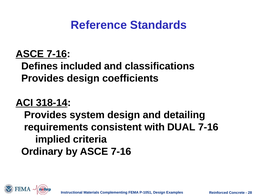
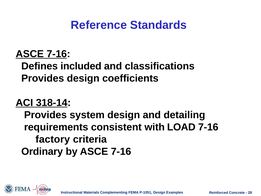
DUAL: DUAL -> LOAD (181, 127)
implied: implied -> factory (53, 139)
